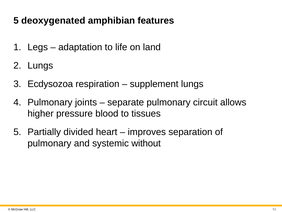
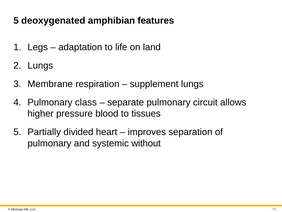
Ecdysozoa: Ecdysozoa -> Membrane (50, 84)
joints: joints -> class (86, 102)
